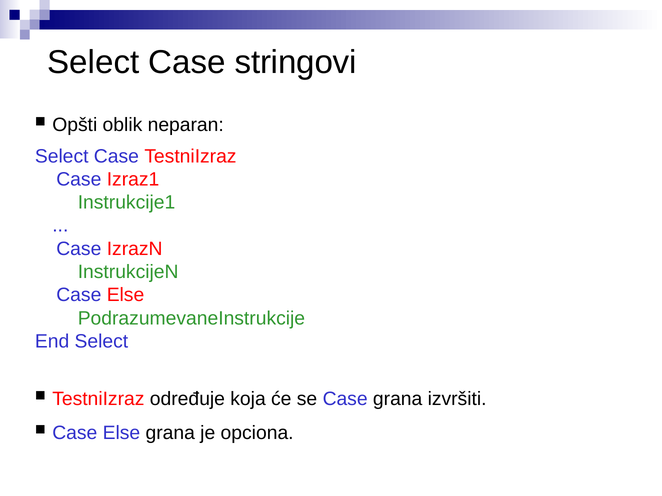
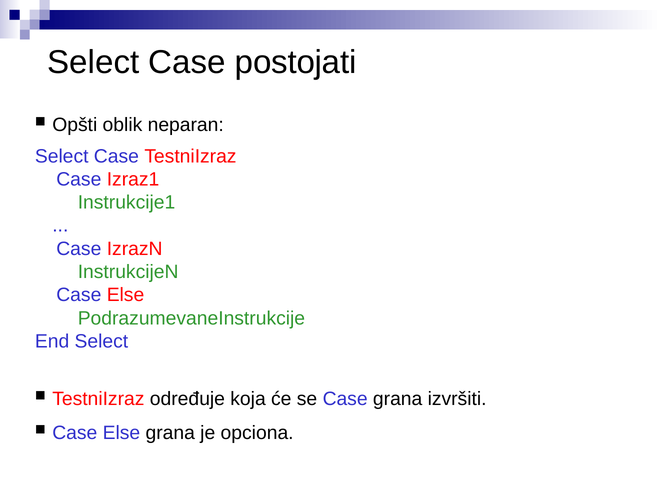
stringovi: stringovi -> postojati (296, 62)
